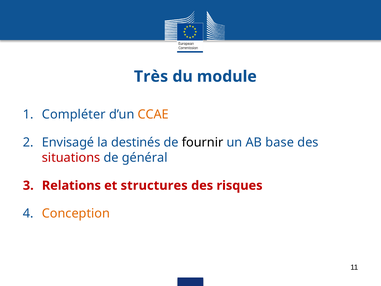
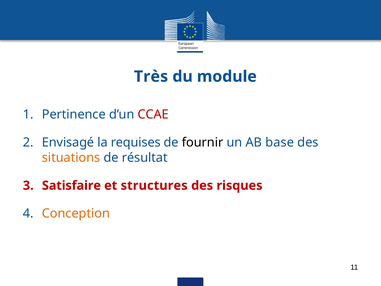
Compléter: Compléter -> Pertinence (74, 114)
CCAE colour: orange -> red (153, 114)
destinés: destinés -> requises (136, 142)
situations colour: red -> orange (71, 157)
général: général -> résultat (145, 157)
Relations: Relations -> Satisfaire (71, 185)
